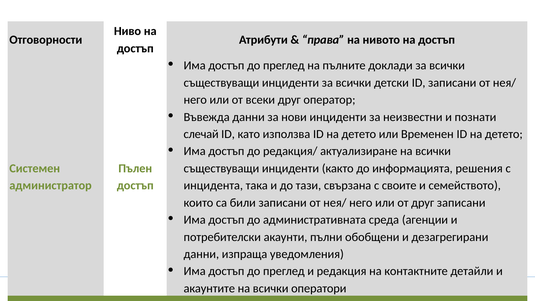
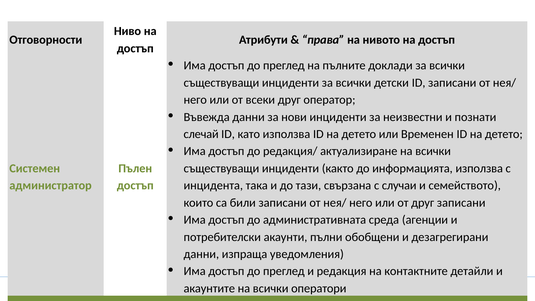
информацията решения: решения -> използва (479, 168)
своите: своите -> случаи (399, 185)
